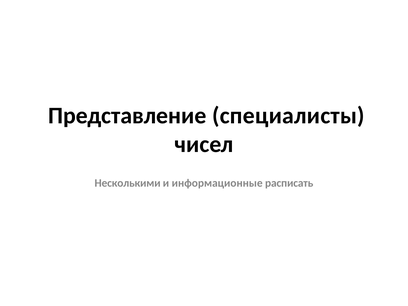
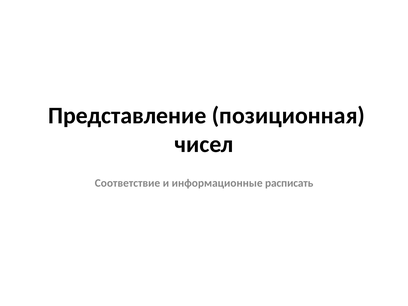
специалисты: специалисты -> позиционная (288, 116)
Несколькими: Несколькими -> Соответствие (127, 183)
